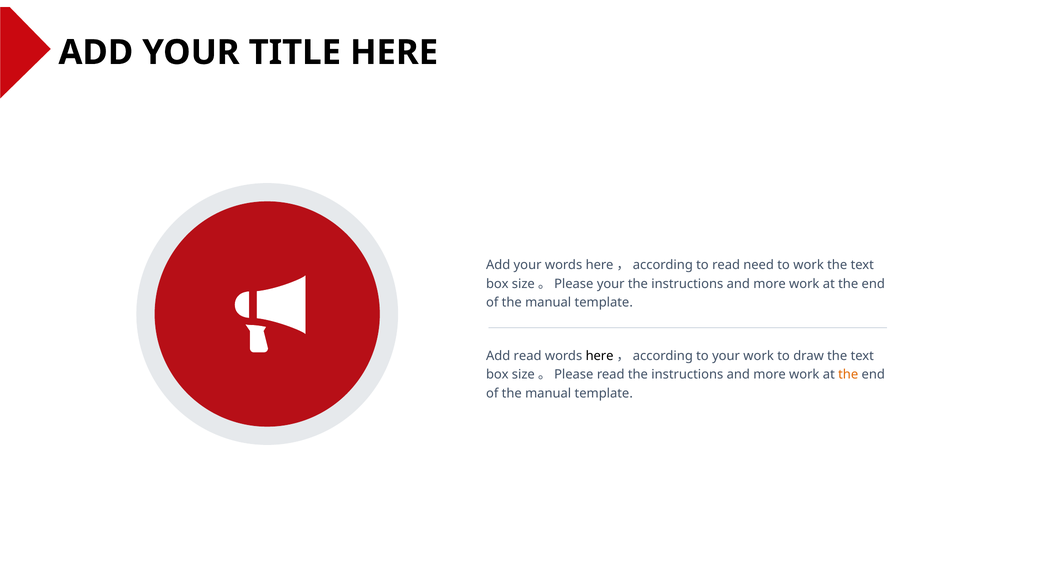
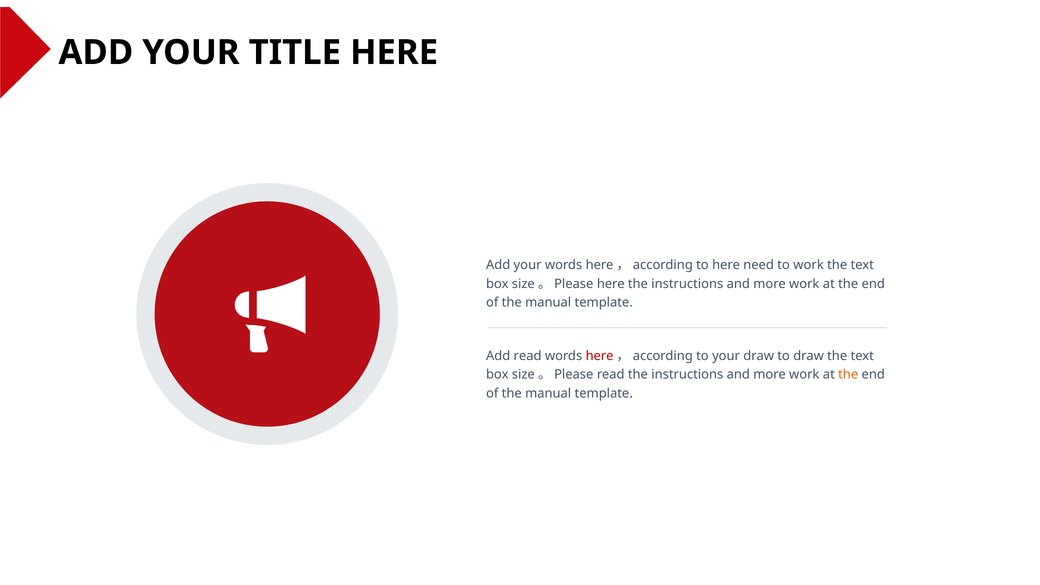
to read: read -> here (726, 265)
your: your -> here (611, 284)
here colour: black -> red (600, 356)
your work: work -> draw (759, 356)
